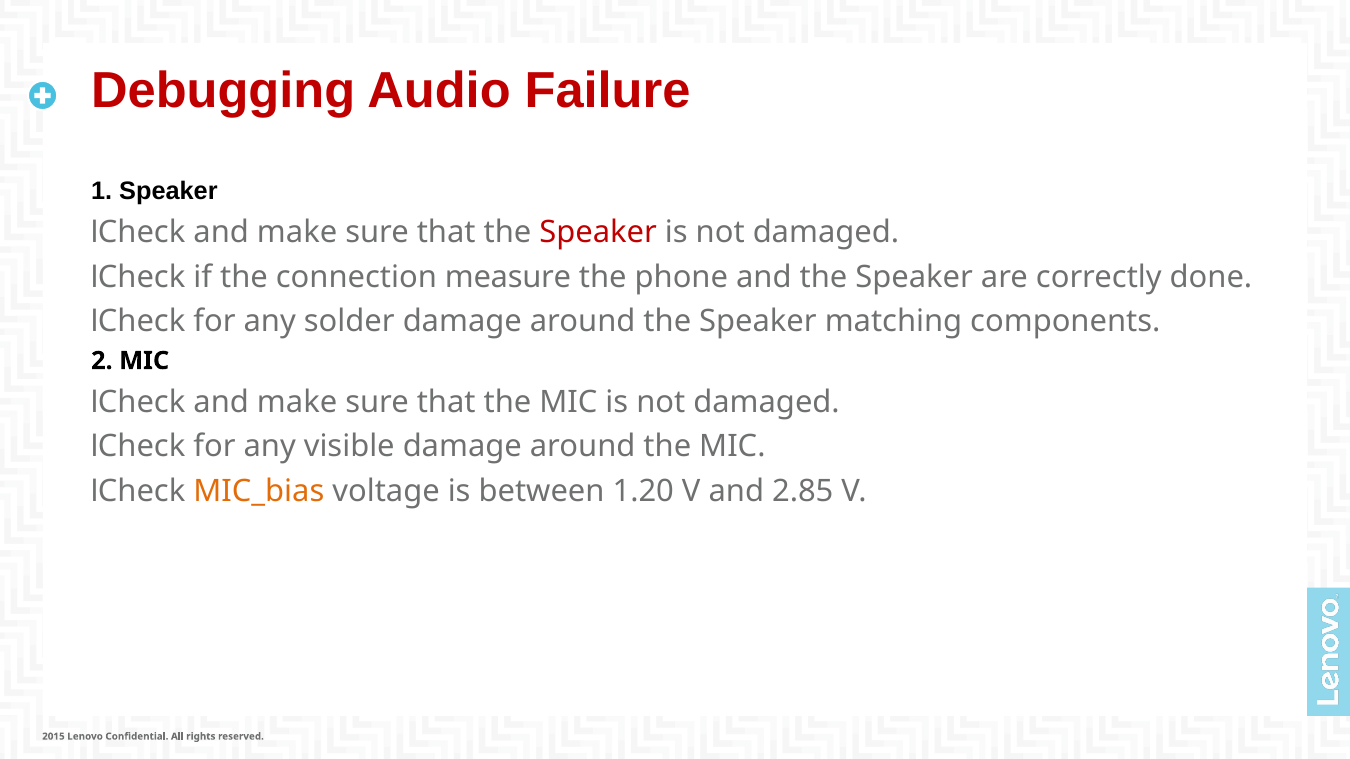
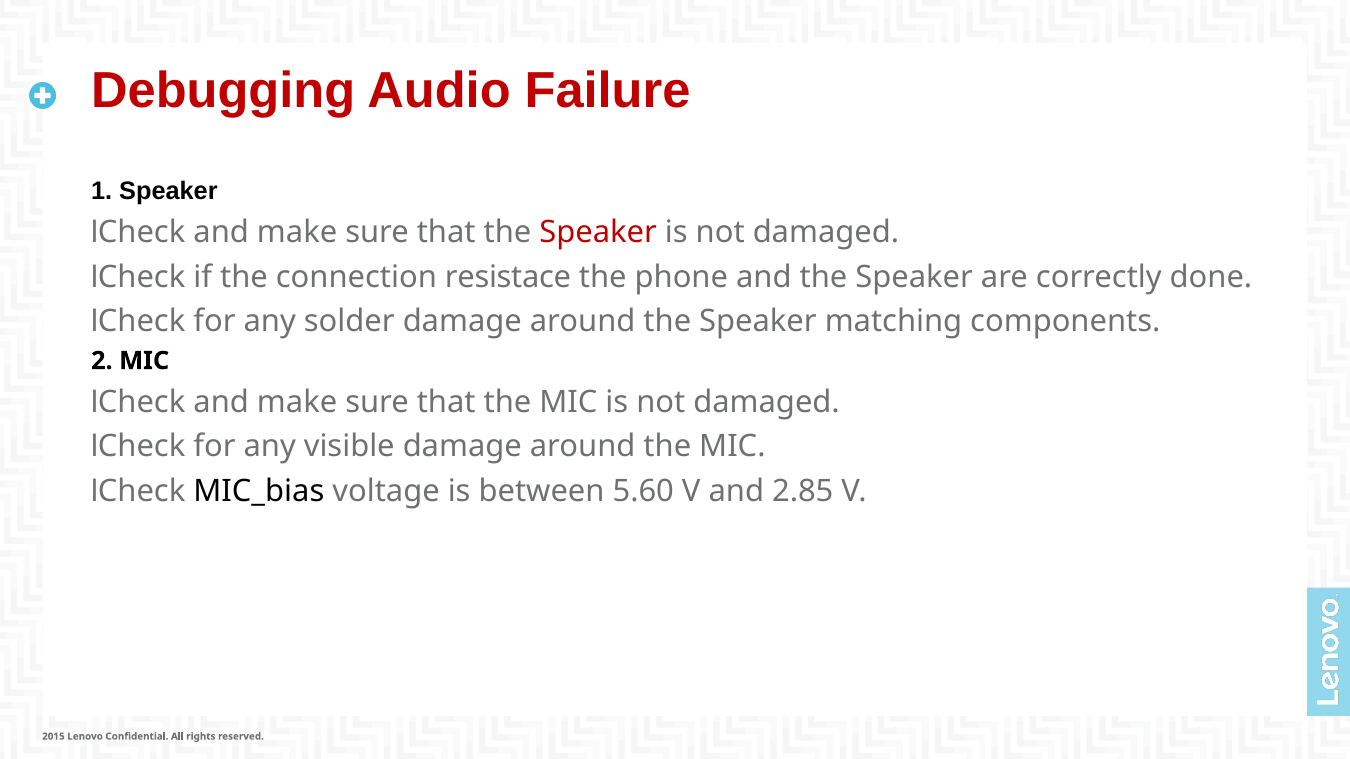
measure: measure -> resistace (508, 277)
MIC_bias colour: orange -> black (259, 491)
1.20: 1.20 -> 5.60 (643, 491)
